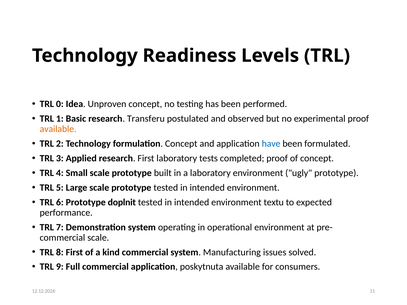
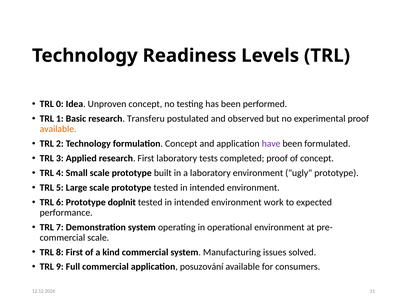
have colour: blue -> purple (271, 144)
textu: textu -> work (274, 202)
poskytnuta: poskytnuta -> posuzování (202, 267)
